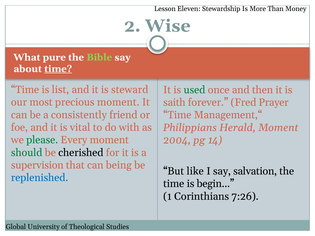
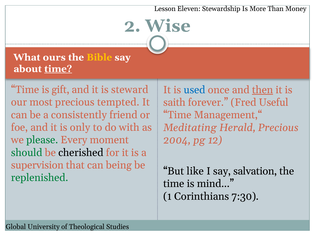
pure: pure -> ours (54, 57)
Bible colour: light green -> yellow (99, 57)
list: list -> gift (61, 90)
used colour: green -> blue (194, 90)
then underline: none -> present (263, 90)
precious moment: moment -> tempted (118, 102)
Prayer: Prayer -> Useful (274, 103)
vital: vital -> only (80, 128)
Philippians: Philippians -> Meditating (190, 128)
Herald Moment: Moment -> Precious (278, 128)
14: 14 -> 12 (215, 140)
replenished colour: blue -> green (40, 178)
begin: begin -> mind (215, 184)
7:26: 7:26 -> 7:30 (245, 197)
